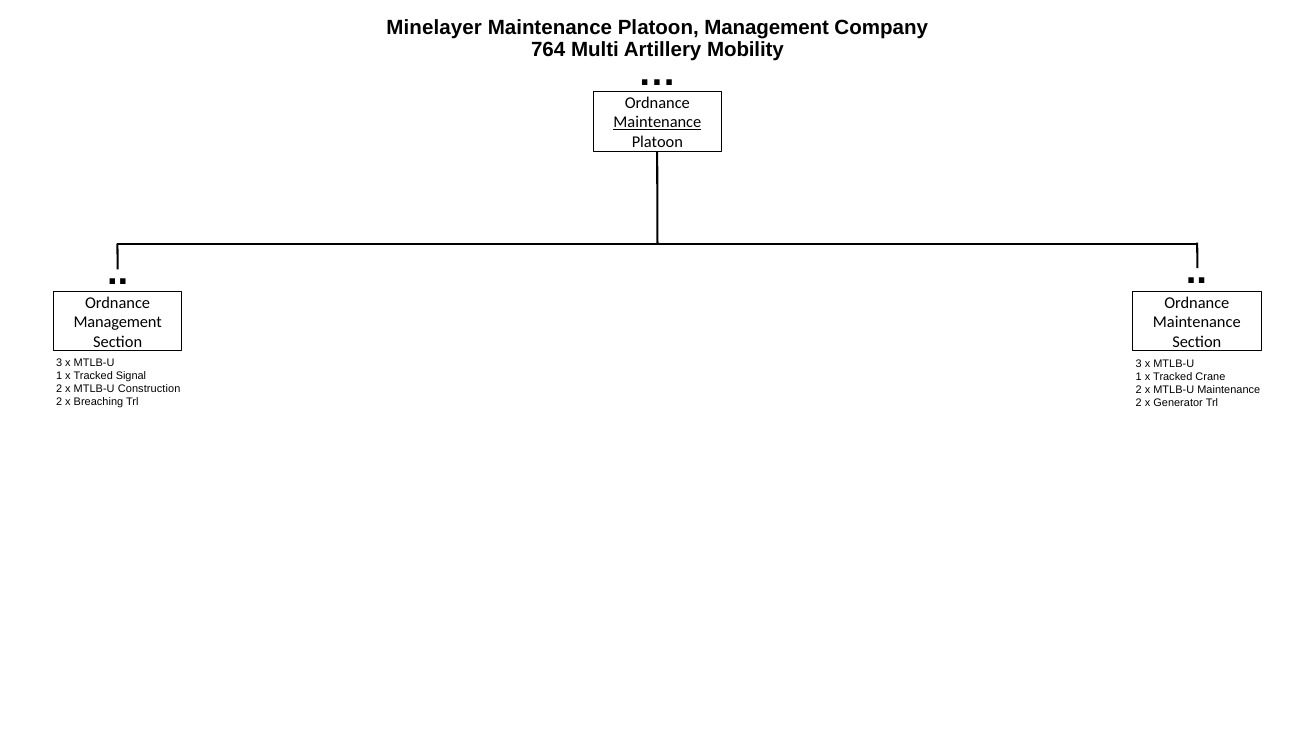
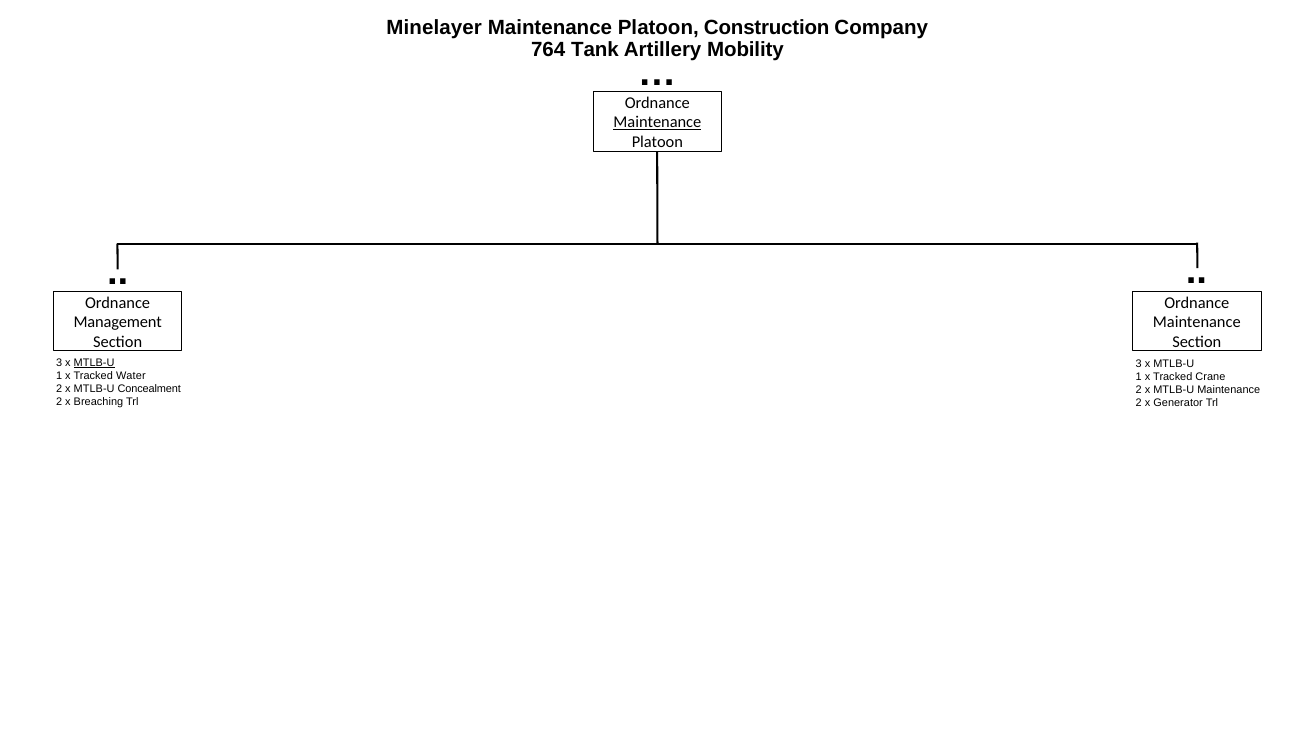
Platoon Management: Management -> Construction (767, 28)
Multi: Multi -> Tank (595, 50)
MTLB-U underline: none -> present (94, 362)
Signal: Signal -> Water (131, 376)
Construction: Construction -> Concealment (149, 389)
